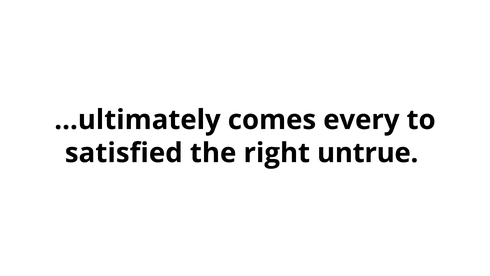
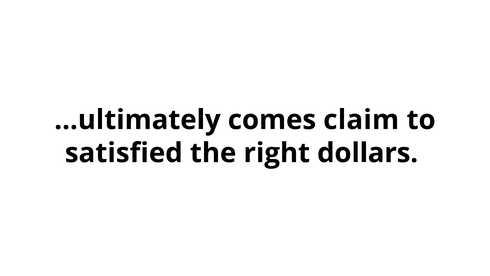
every: every -> claim (361, 120)
untrue: untrue -> dollars (368, 153)
